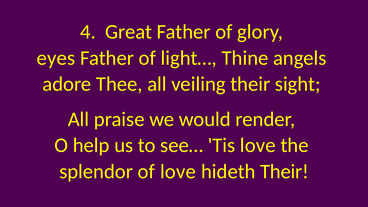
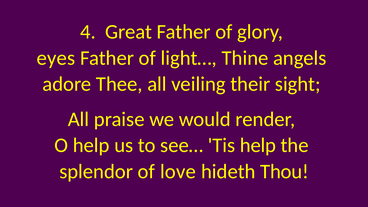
Tis love: love -> help (258, 145)
hideth Their: Their -> Thou (284, 171)
